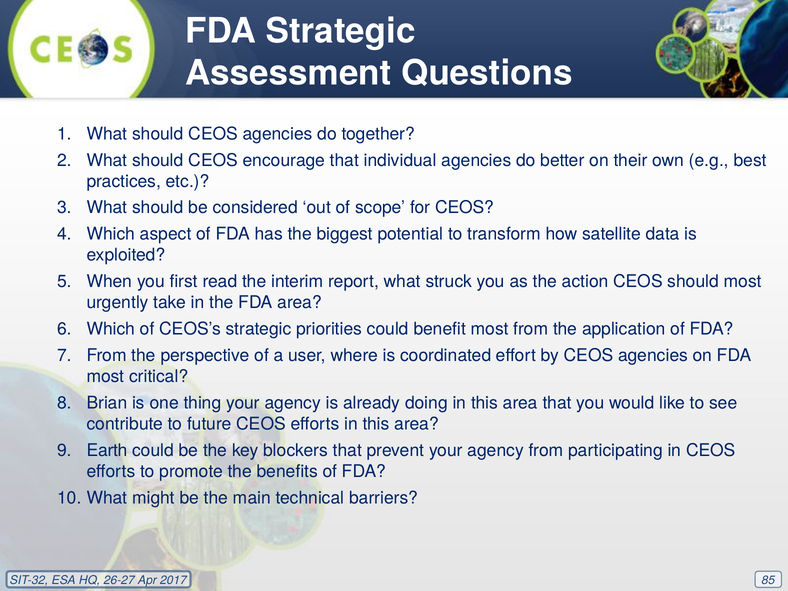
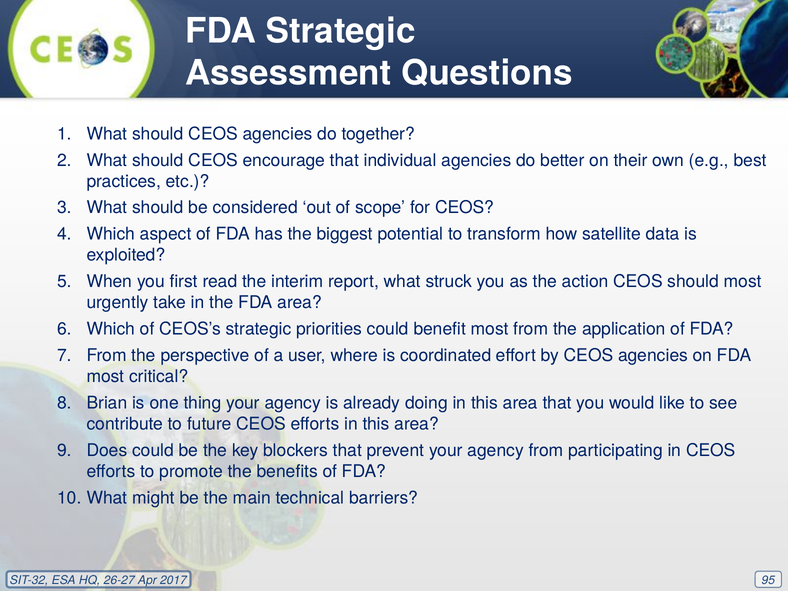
Earth: Earth -> Does (107, 450)
85: 85 -> 95 (768, 580)
